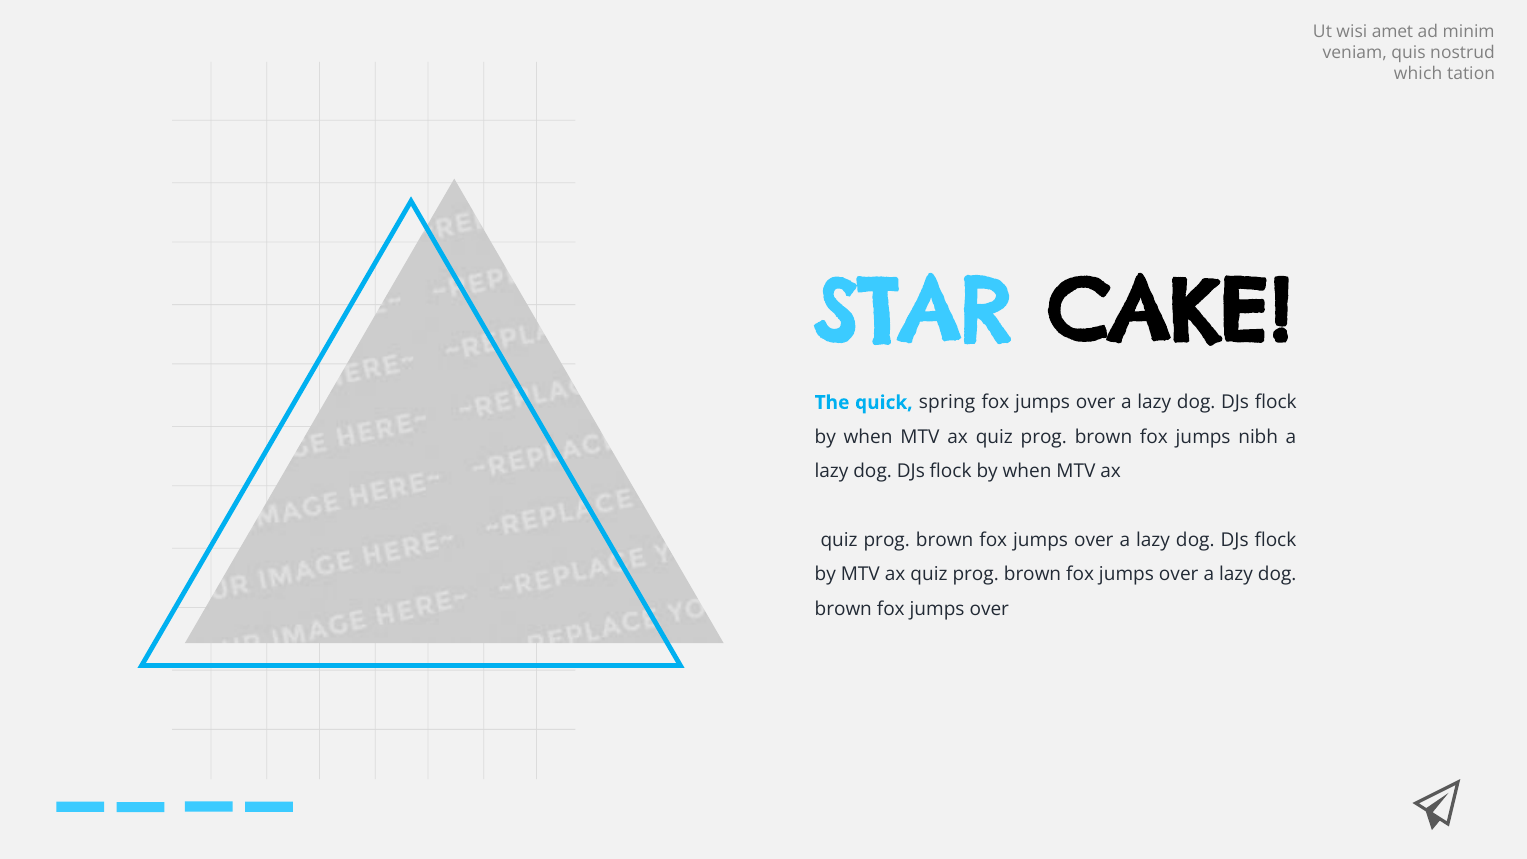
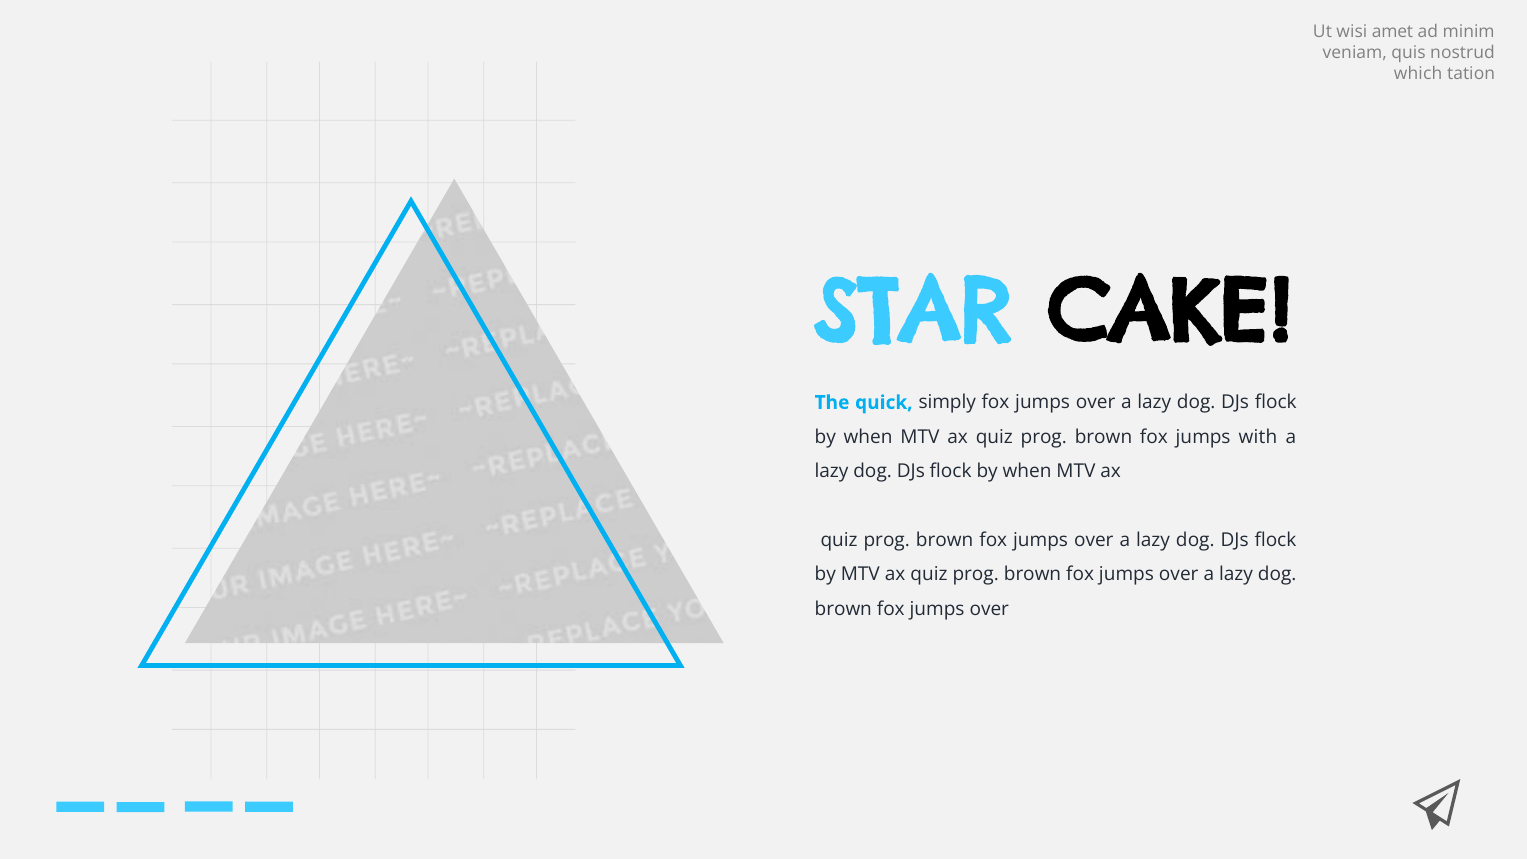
spring: spring -> simply (947, 403)
nibh: nibh -> with (1258, 437)
